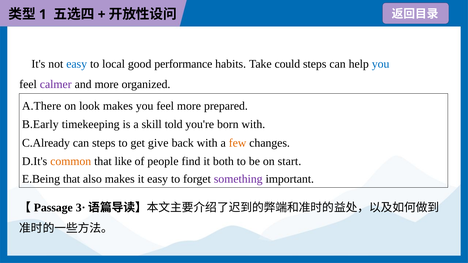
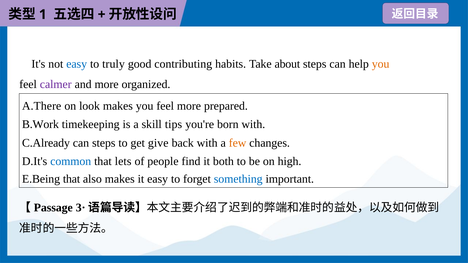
local: local -> truly (113, 64)
performance: performance -> contributing (183, 64)
could: could -> about (287, 64)
you colour: blue -> orange (381, 64)
B.Early: B.Early -> B.Work (40, 125)
told: told -> tips (173, 125)
common colour: orange -> blue (71, 162)
like: like -> lets (123, 162)
start: start -> high (290, 162)
something colour: purple -> blue (238, 179)
